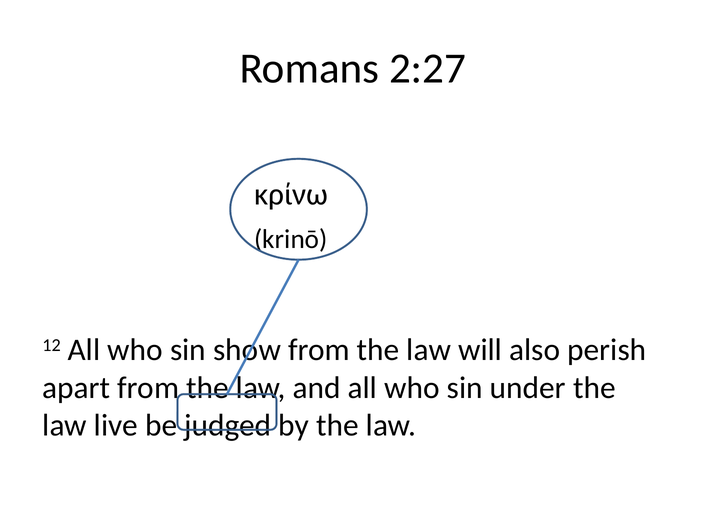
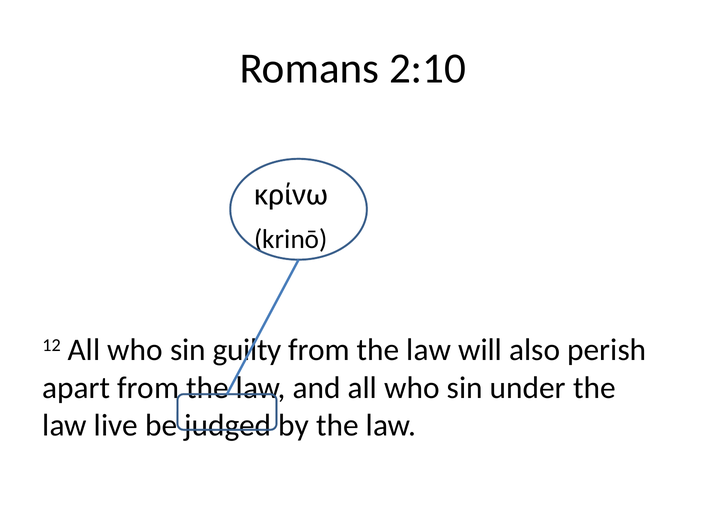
2:27: 2:27 -> 2:10 (428, 68)
show: show -> guilty (247, 350)
